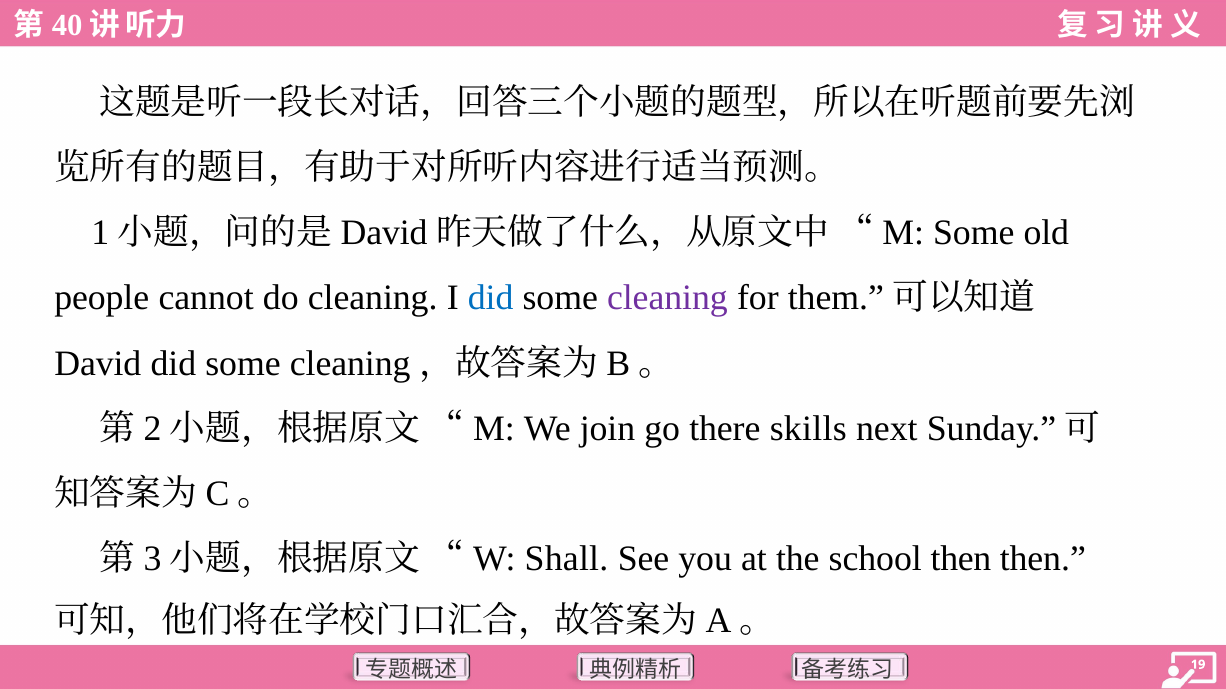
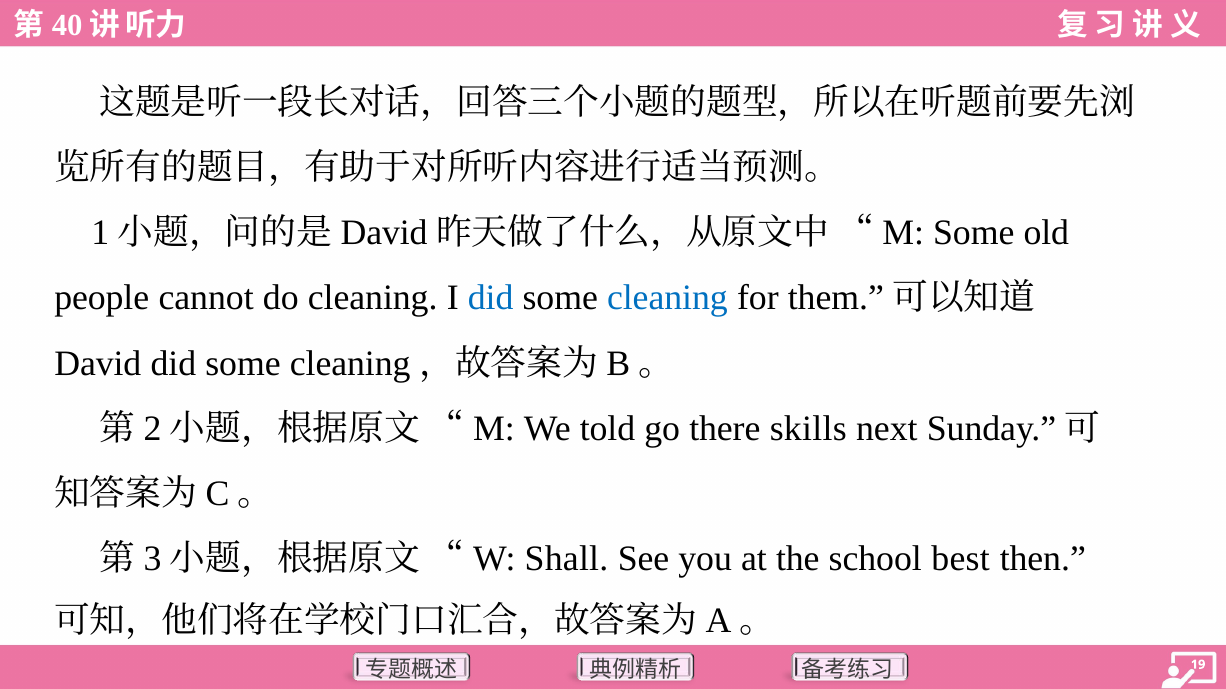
cleaning colour: purple -> blue (667, 298)
join: join -> told (607, 429)
school then: then -> best (961, 559)
